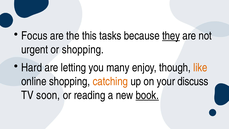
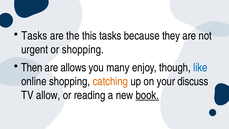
Focus: Focus -> Tasks (34, 36)
they underline: present -> none (171, 36)
Hard: Hard -> Then (32, 67)
letting: letting -> allows (73, 67)
like colour: orange -> blue (200, 67)
soon: soon -> allow (48, 95)
